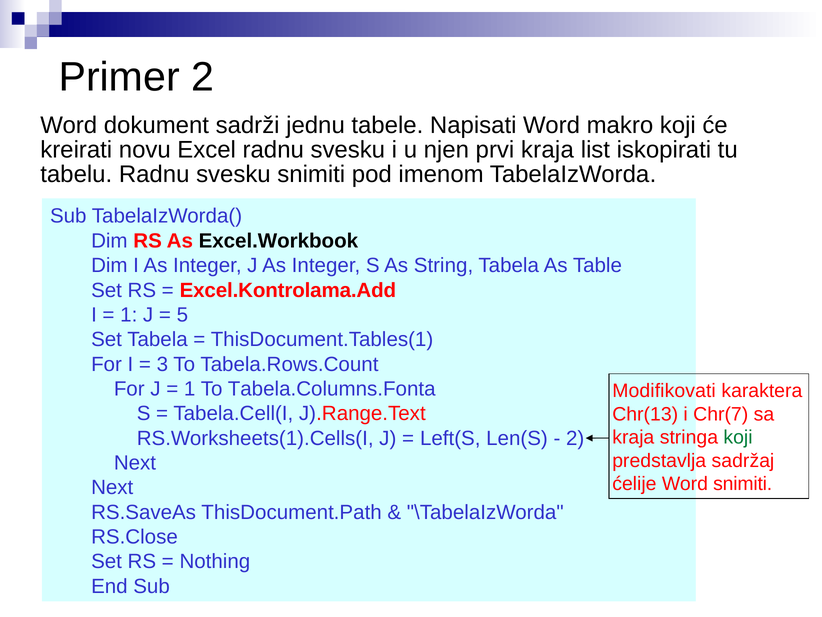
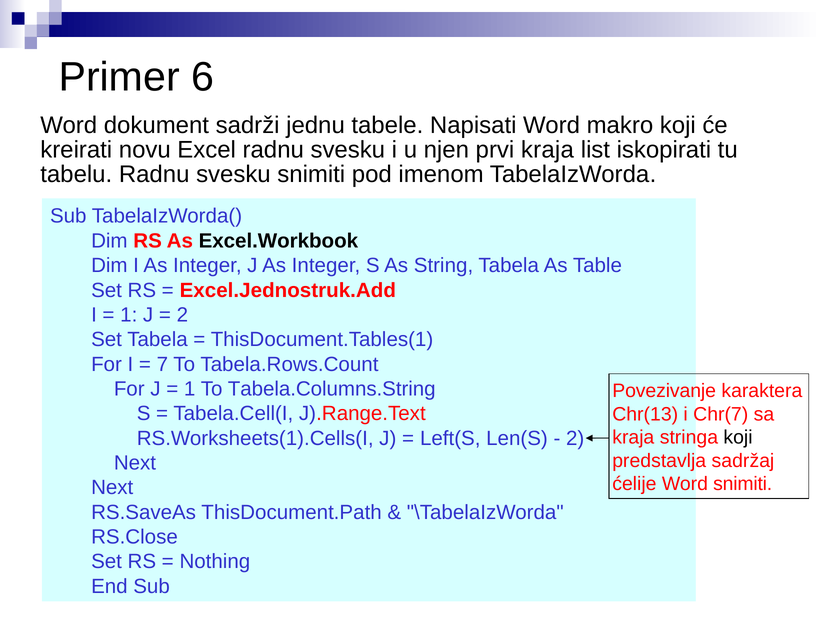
Primer 2: 2 -> 6 (203, 77)
Excel.Kontrolama.Add: Excel.Kontrolama.Add -> Excel.Jednostruk.Add (288, 290)
5: 5 -> 2 (182, 315)
3: 3 -> 7 (162, 364)
Tabela.Columns.Fonta: Tabela.Columns.Fonta -> Tabela.Columns.String (332, 389)
Modifikovati: Modifikovati -> Povezivanje (664, 390)
koji colour: green -> black (738, 437)
